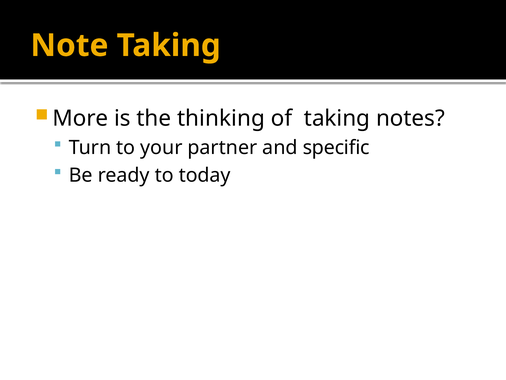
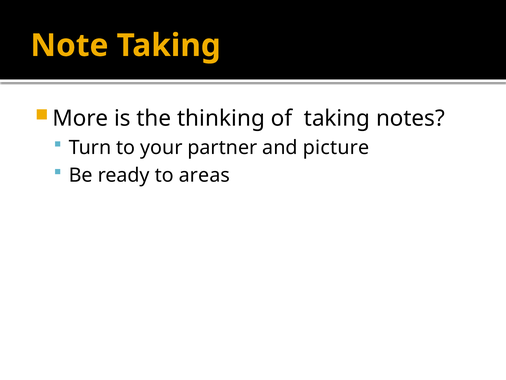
specific: specific -> picture (336, 147)
today: today -> areas (204, 175)
